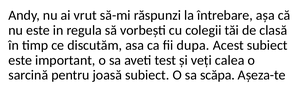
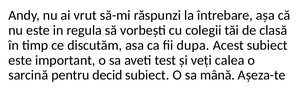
joasă: joasă -> decid (107, 75)
scăpa: scăpa -> mână (217, 75)
